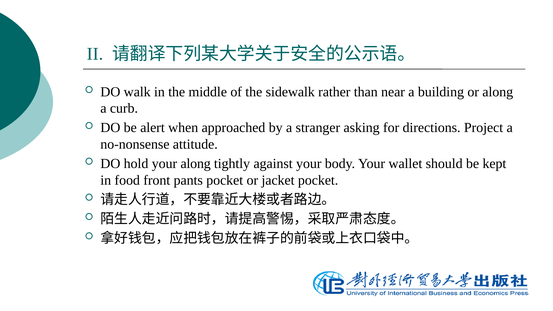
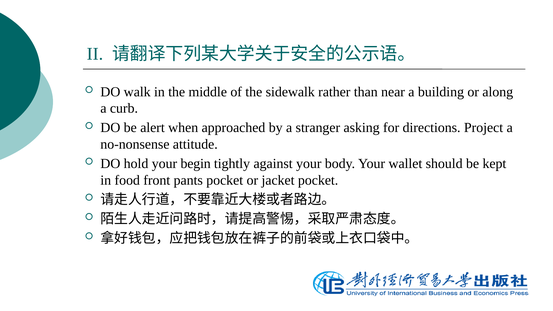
your along: along -> begin (196, 164)
